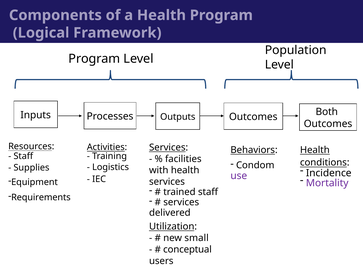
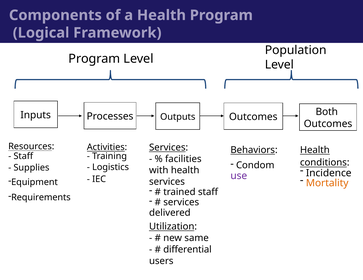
Mortality colour: purple -> orange (327, 183)
small: small -> same (197, 238)
conceptual: conceptual -> differential (187, 250)
